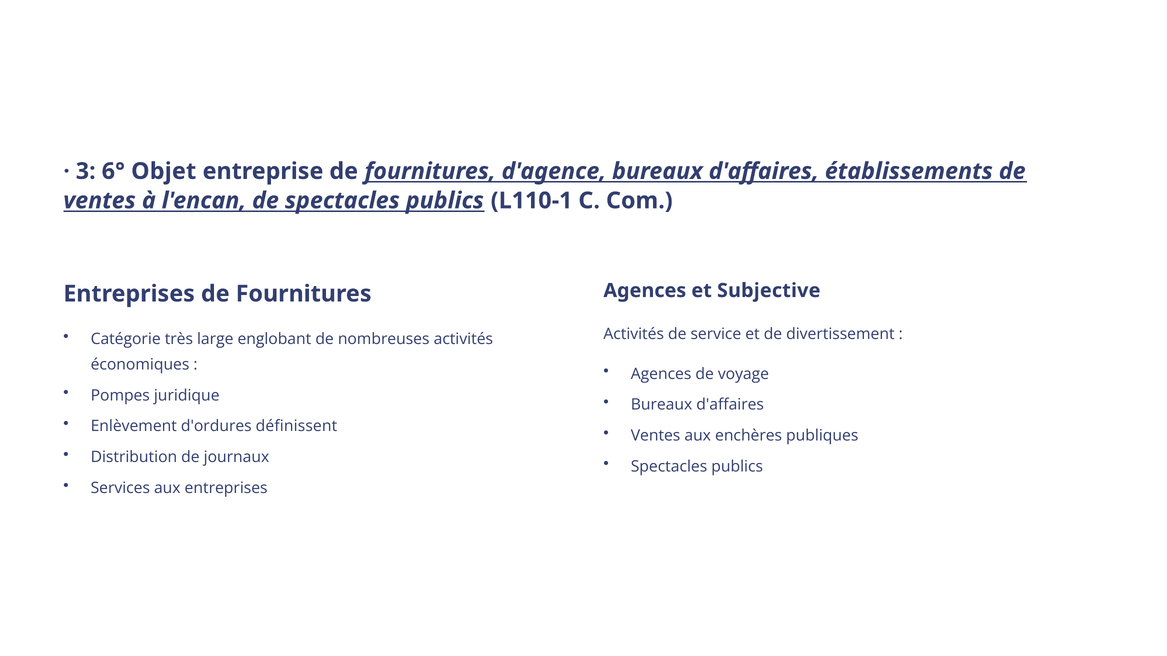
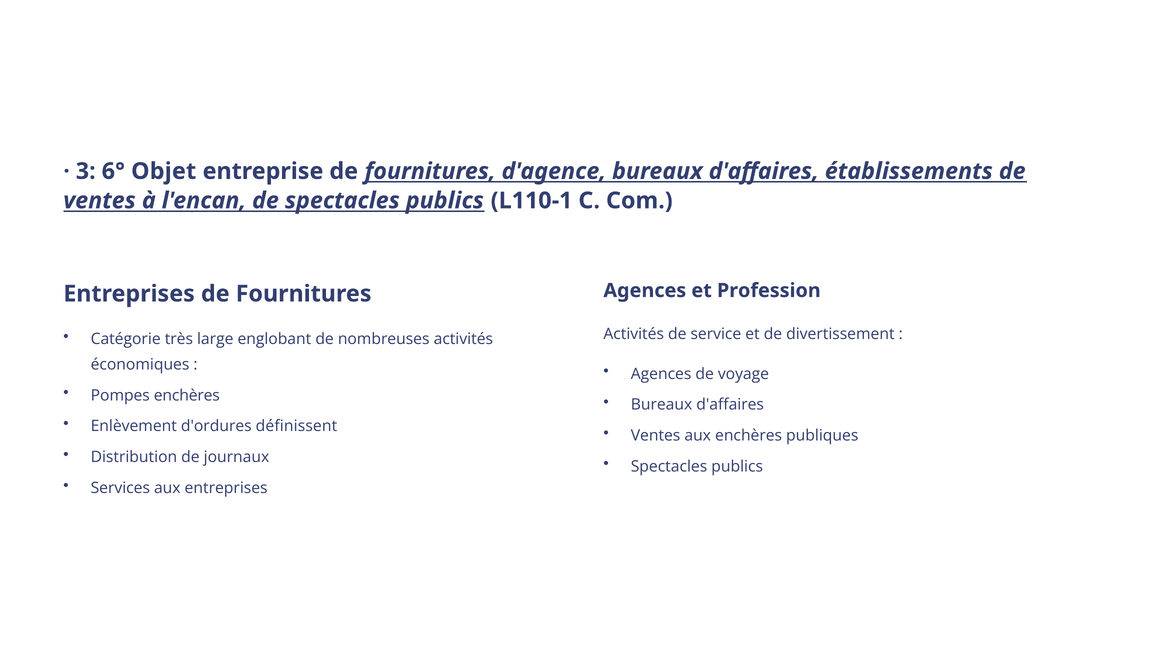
Subjective: Subjective -> Profession (769, 291)
Pompes juridique: juridique -> enchères (187, 396)
